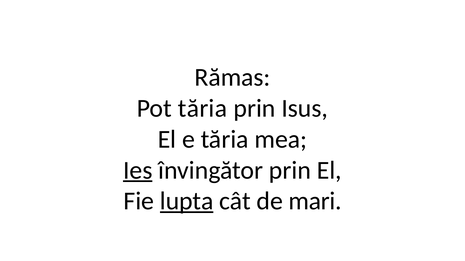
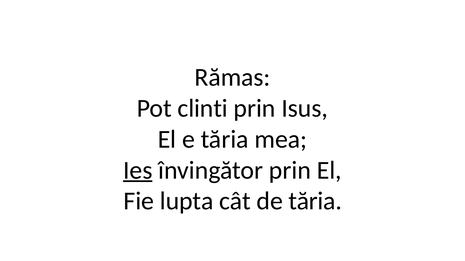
Pot tăria: tăria -> clinti (203, 109)
lupta underline: present -> none (187, 202)
de mari: mari -> tăria (315, 202)
